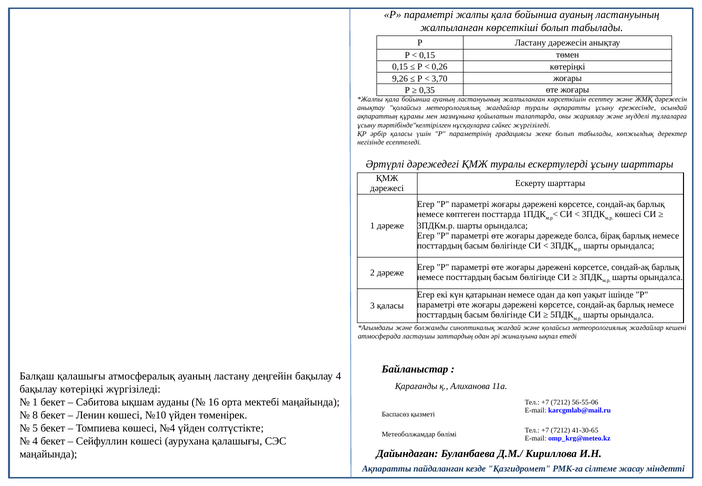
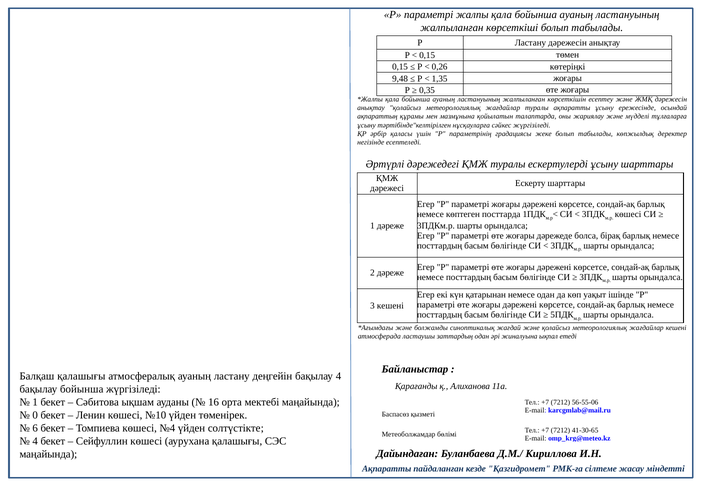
9,26: 9,26 -> 9,48 (400, 79)
3,70: 3,70 -> 1,35 (440, 79)
3 қаласы: қаласы -> кешені (390, 306)
бақылау көтеріңкі: көтеріңкі -> бойынша (82, 389)
8: 8 -> 0 (35, 415)
5: 5 -> 6 (35, 428)
